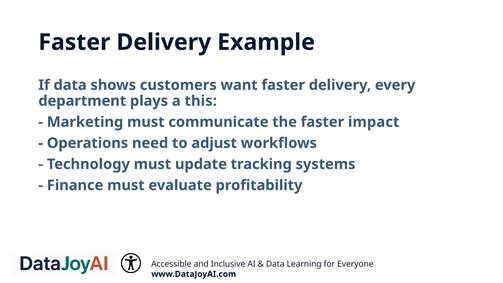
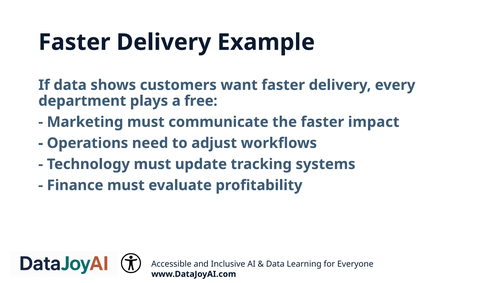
this: this -> free (201, 101)
